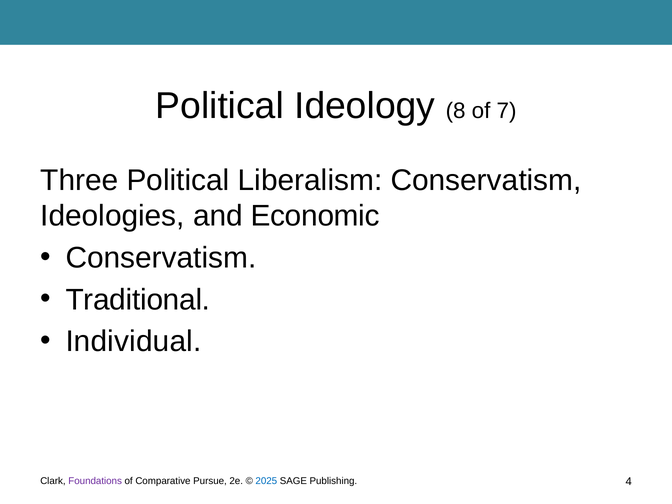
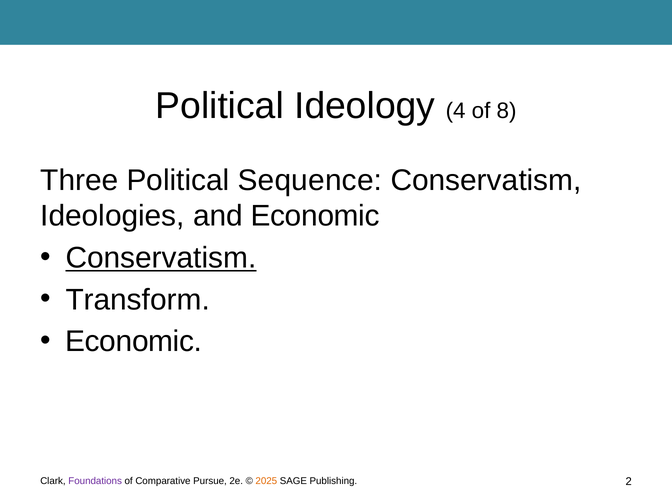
8: 8 -> 4 (456, 111)
7: 7 -> 8 (507, 111)
Liberalism: Liberalism -> Sequence (310, 180)
Conservatism underline: none -> present (161, 258)
Traditional: Traditional -> Transform (138, 300)
Individual: Individual -> Economic (134, 342)
2025 colour: blue -> orange (266, 481)
4: 4 -> 2 (629, 481)
